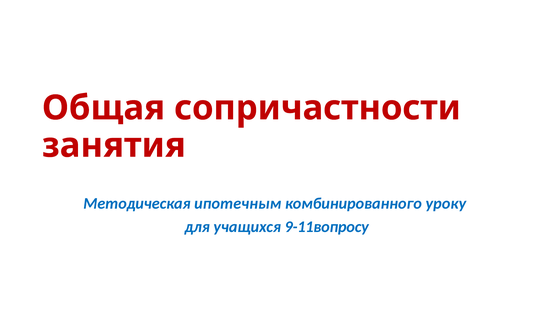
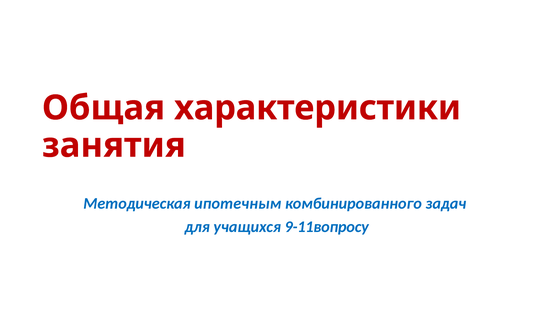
сопричастности: сопричастности -> характеристики (318, 108)
уроку: уроку -> задач (446, 203)
